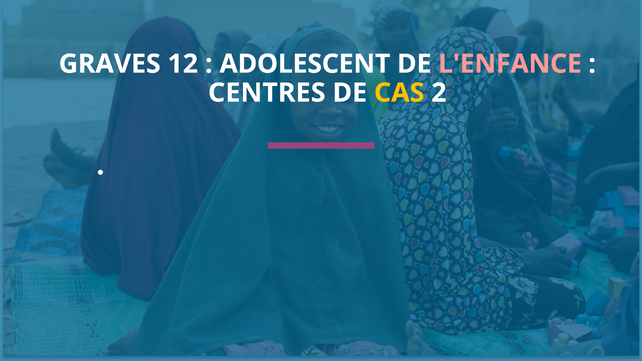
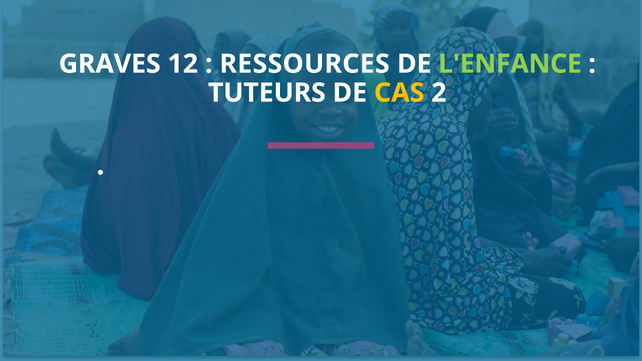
ADOLESCENT: ADOLESCENT -> RESSOURCES (305, 64)
L'ENFANCE colour: pink -> light green (510, 64)
CENTRES: CENTRES -> TUTEURS (267, 93)
